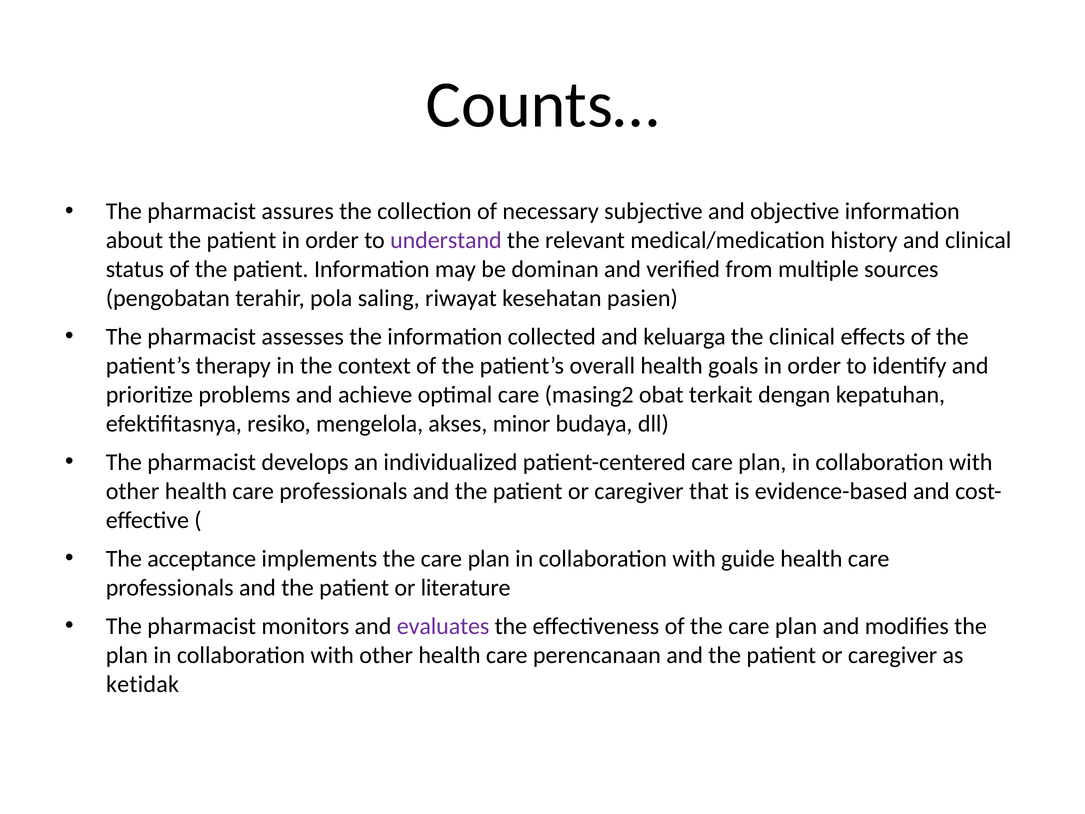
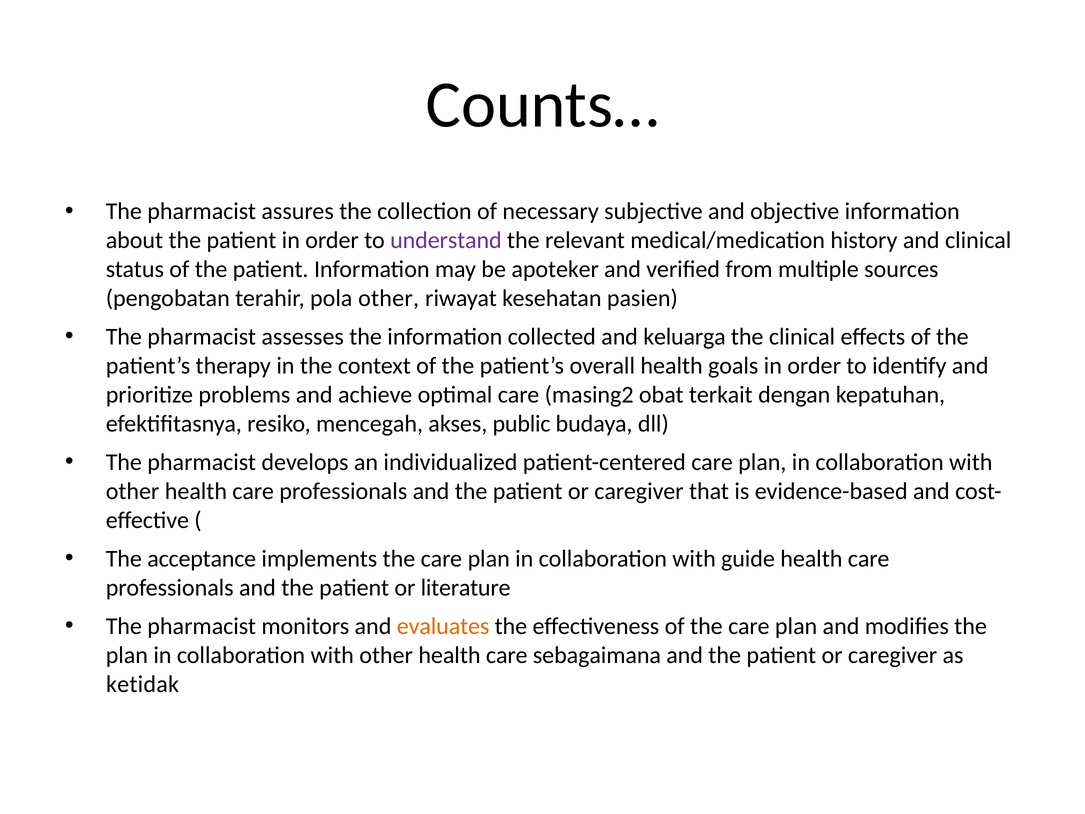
dominan: dominan -> apoteker (555, 269)
pola saling: saling -> other (389, 298)
mengelola: mengelola -> mencegah (370, 424)
minor: minor -> public (522, 424)
evaluates colour: purple -> orange (443, 626)
perencanaan: perencanaan -> sebagaimana (597, 655)
